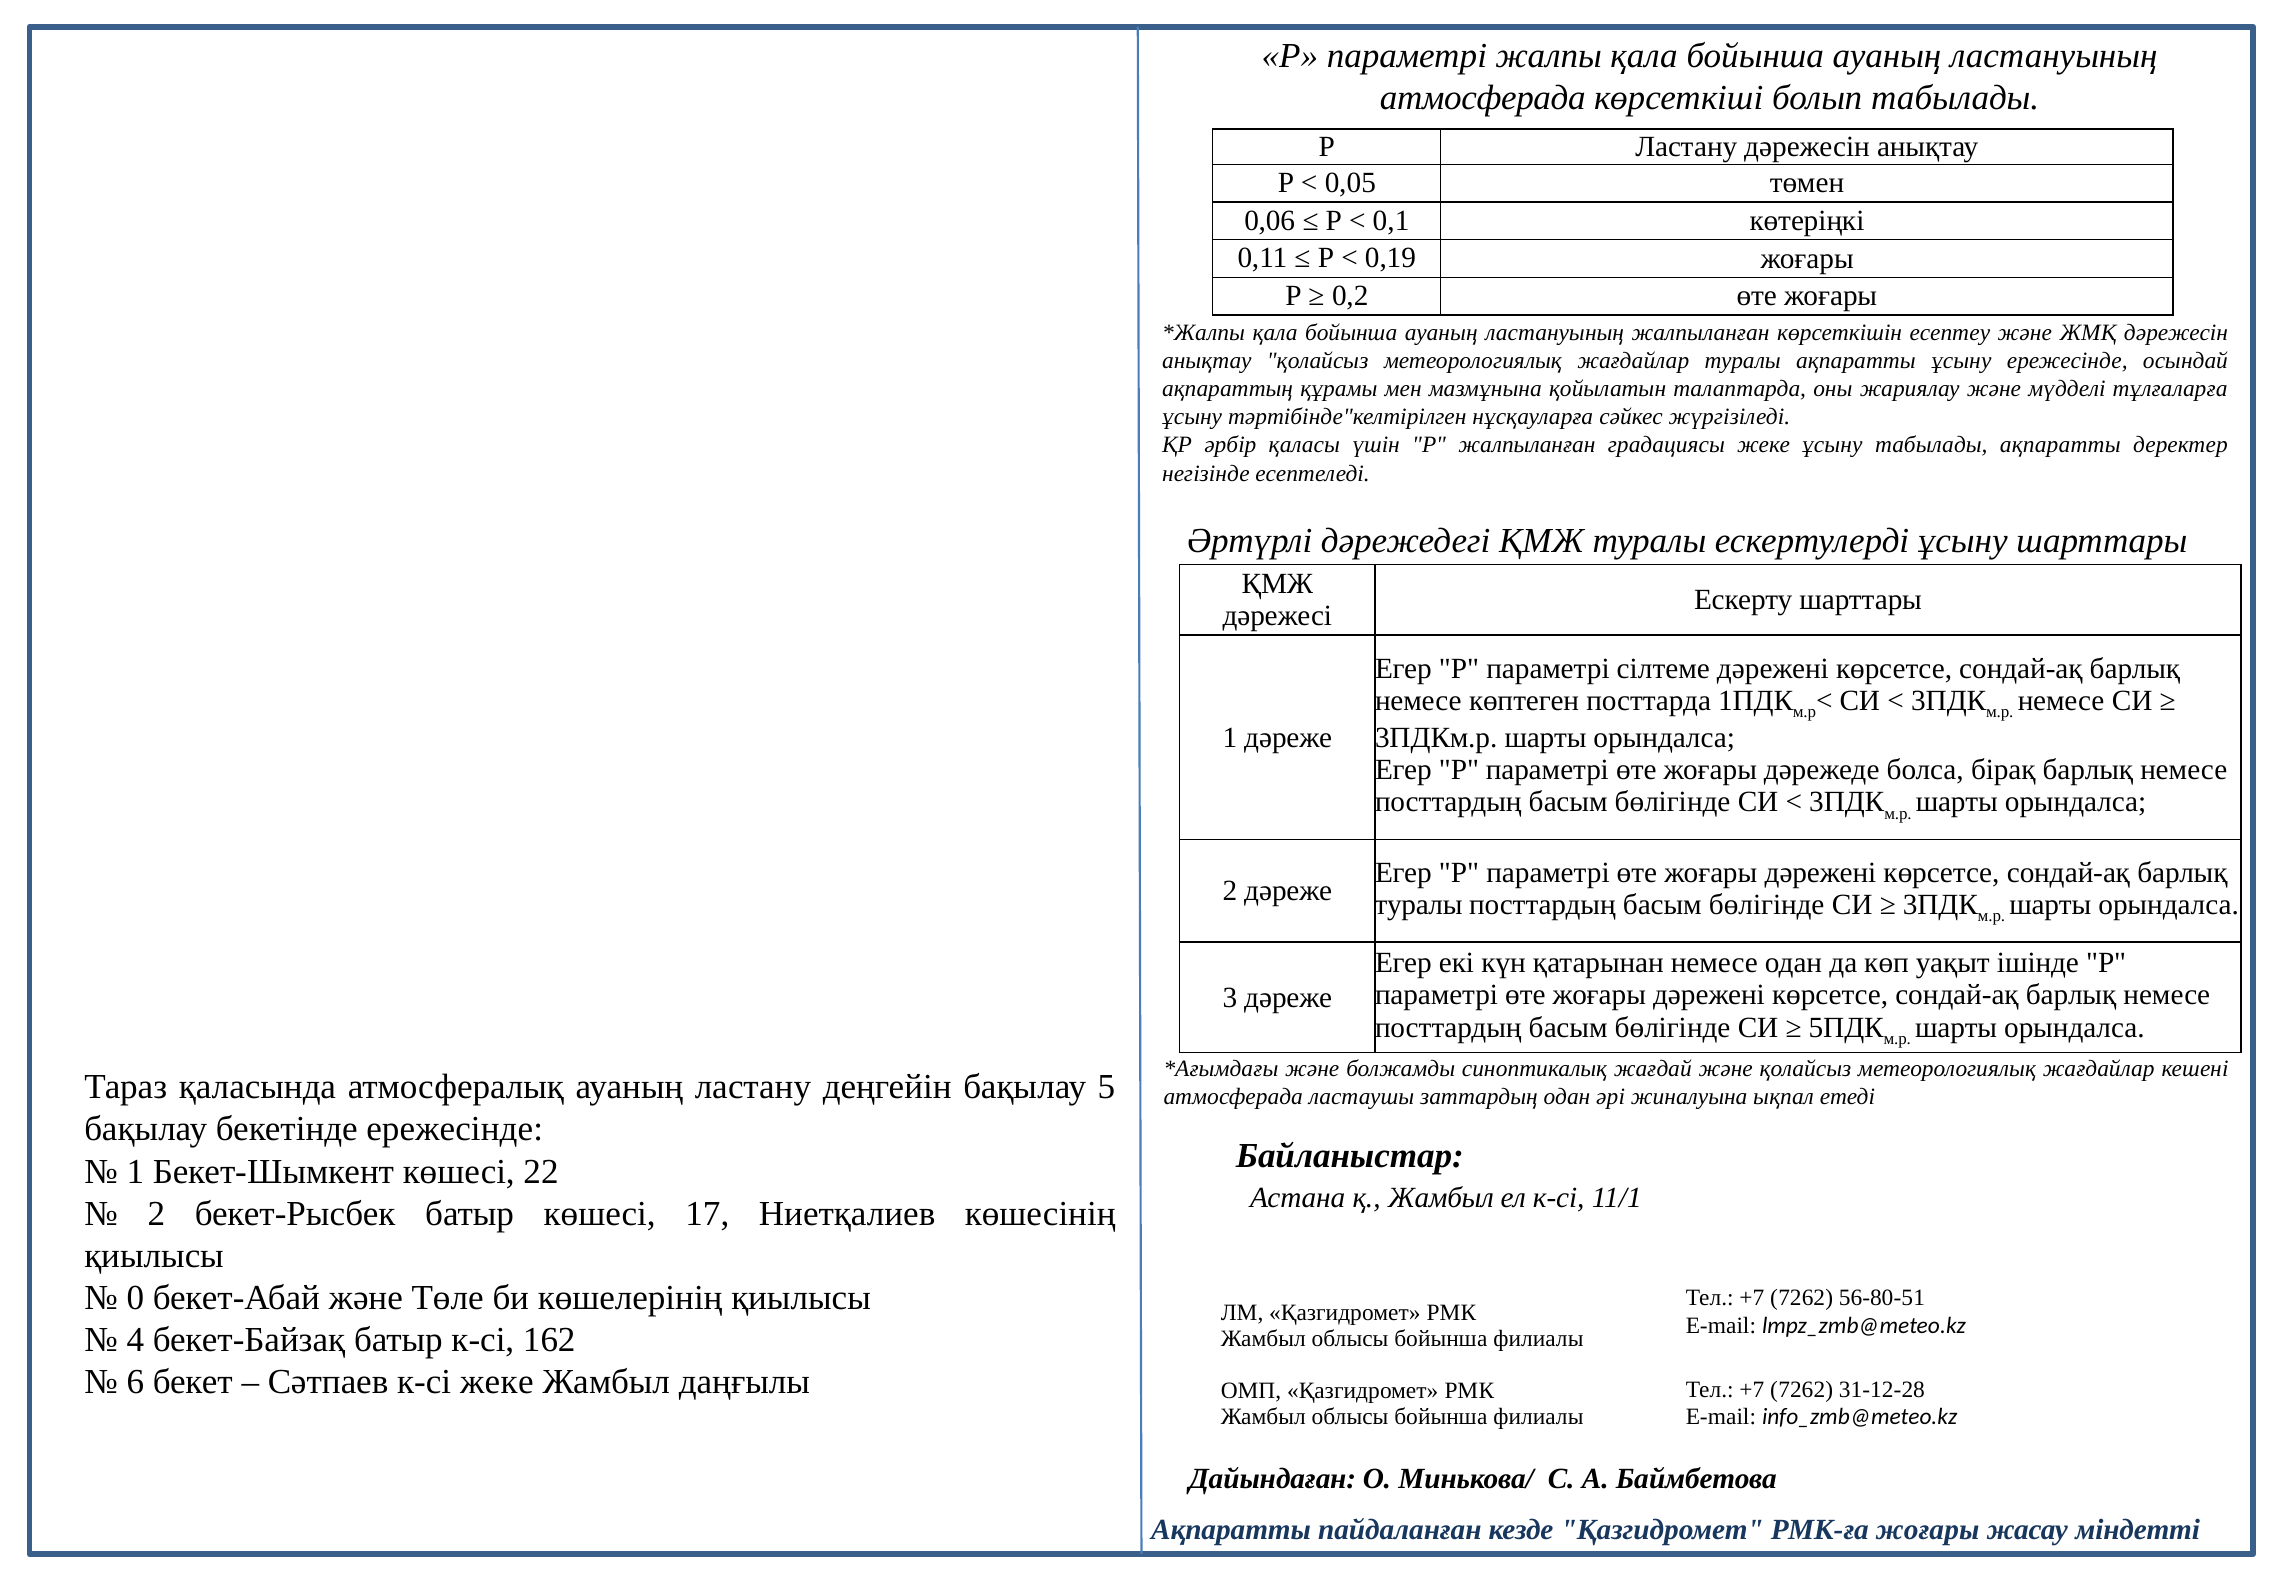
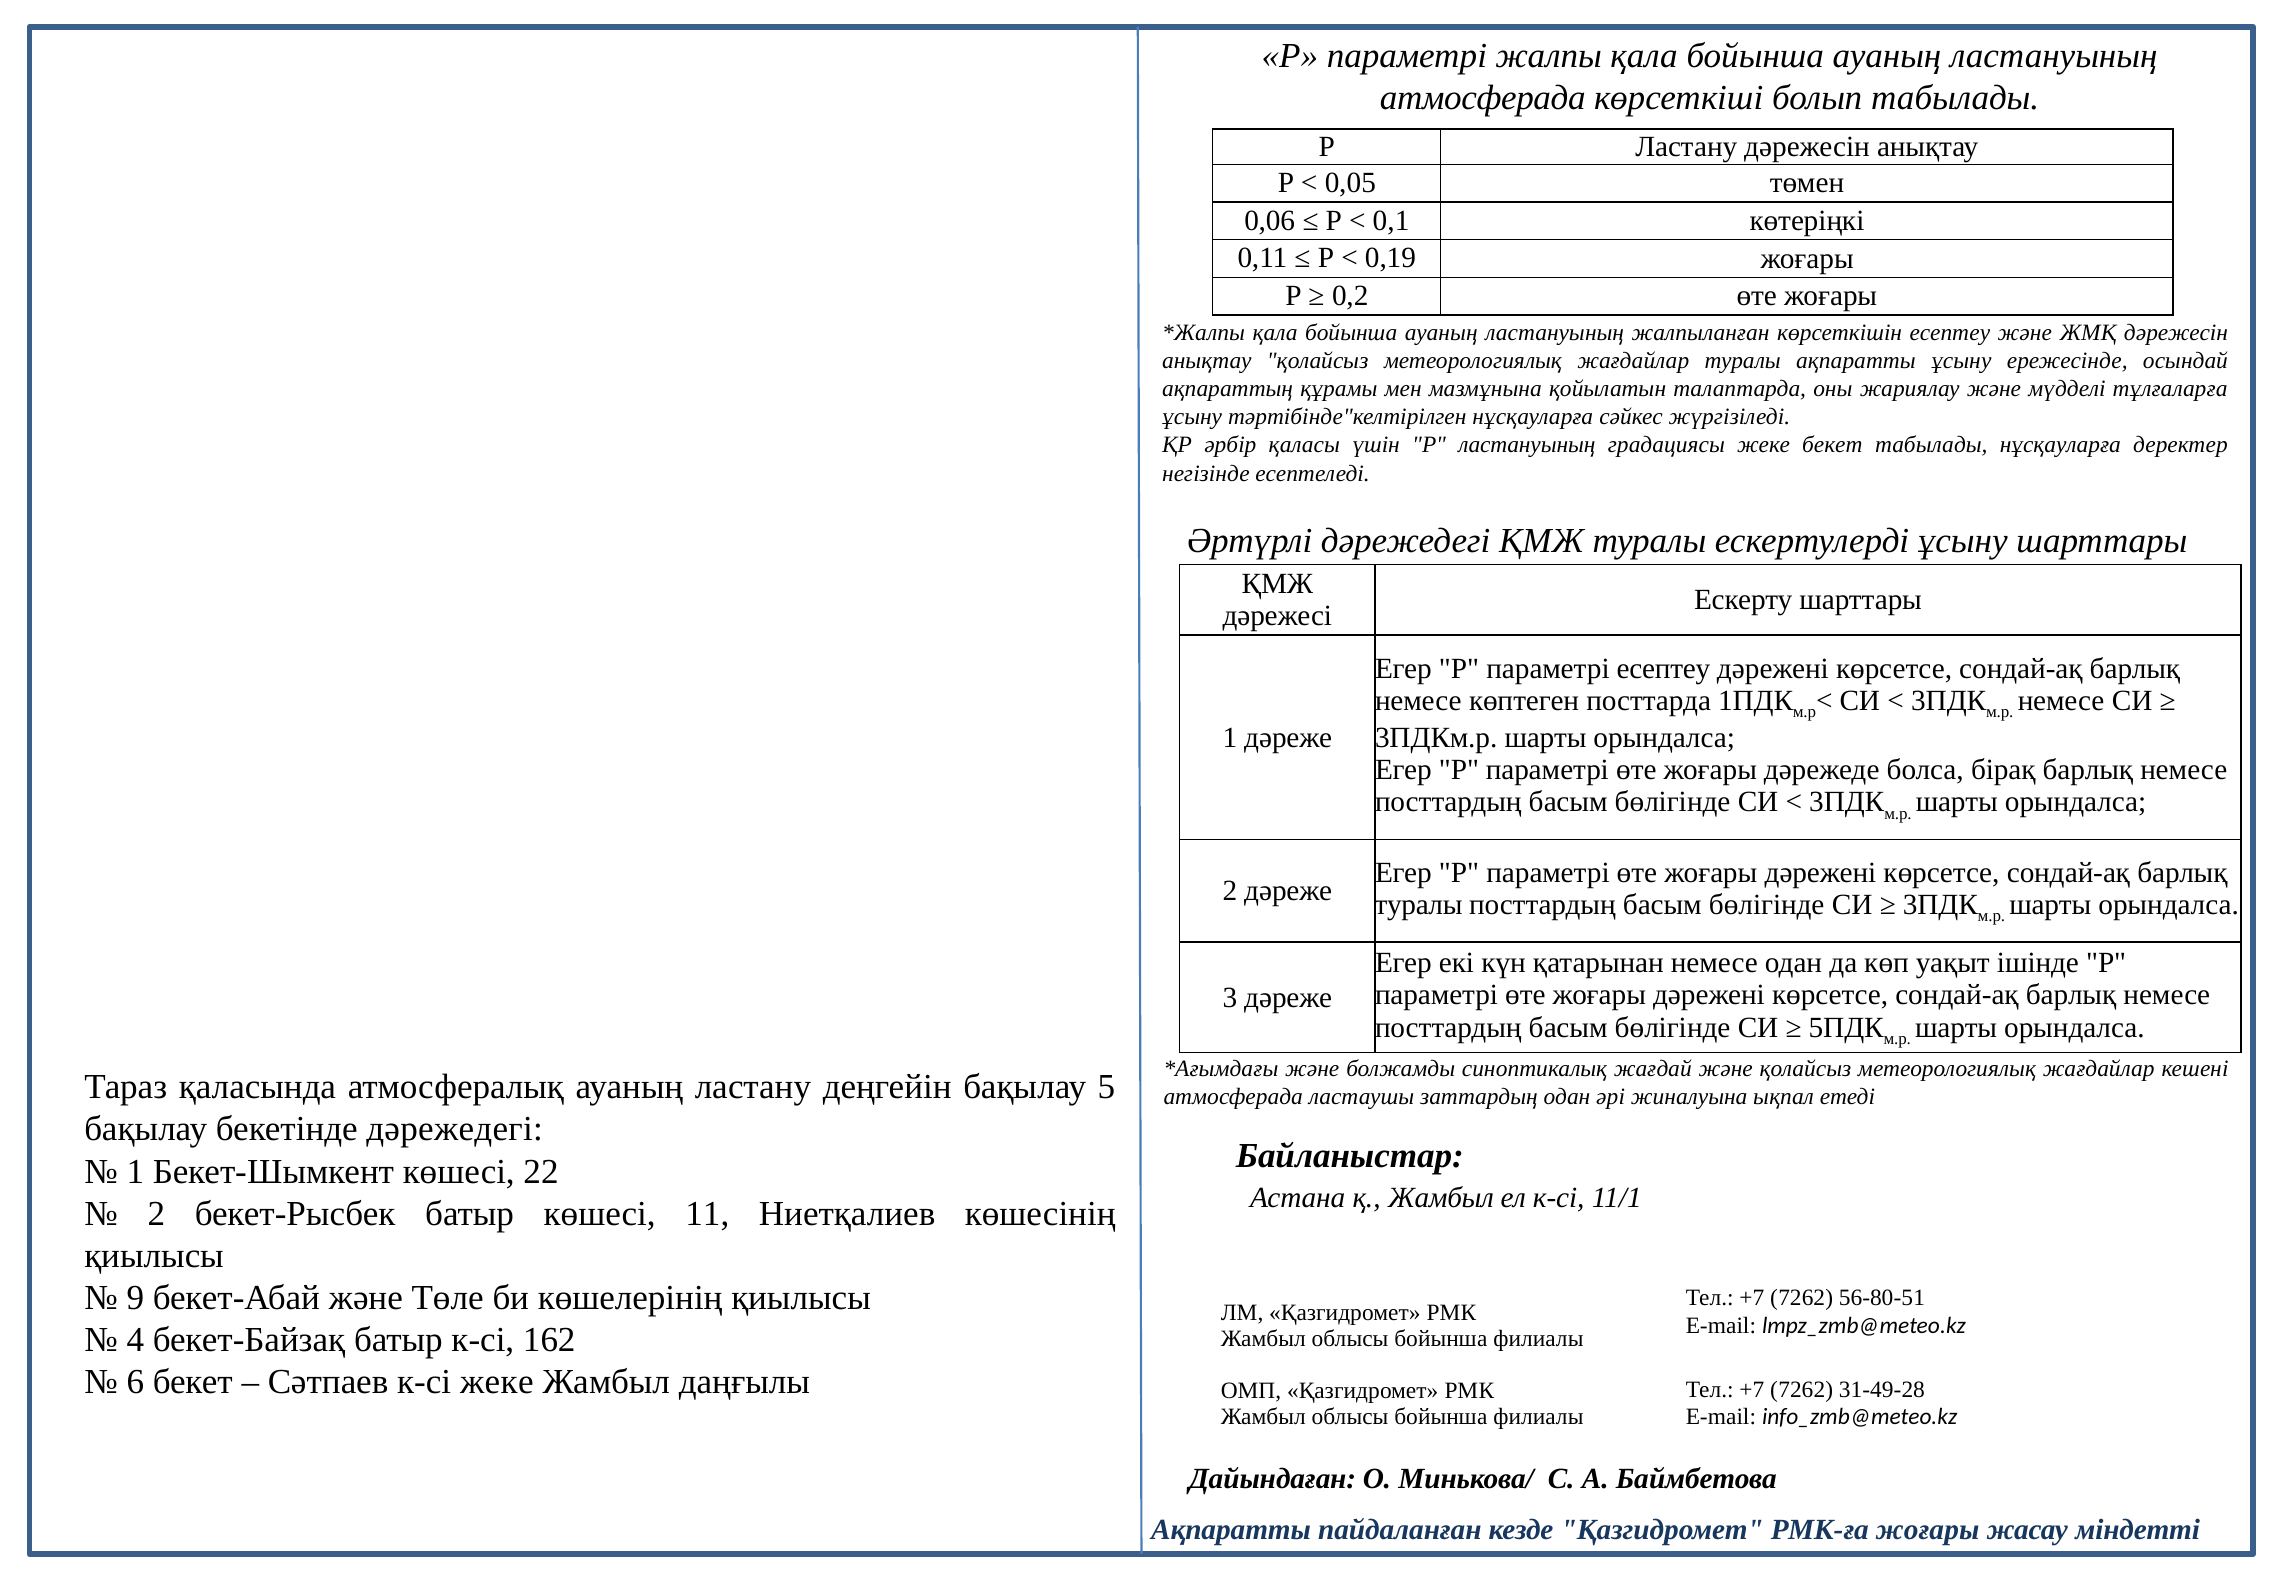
Р жалпыланған: жалпыланған -> ластануының (1527, 445)
жеке ұсыну: ұсыну -> бекет (1832, 445)
табылады ақпаратты: ақпаратты -> нұсқауларға (2060, 445)
параметрі сілтеме: сілтеме -> есептеу (1663, 668)
бекетінде ережесінде: ережесінде -> дәрежедегі (455, 1129)
17: 17 -> 11 (707, 1213)
0: 0 -> 9 (135, 1298)
31-12-28: 31-12-28 -> 31-49-28 (1882, 1389)
